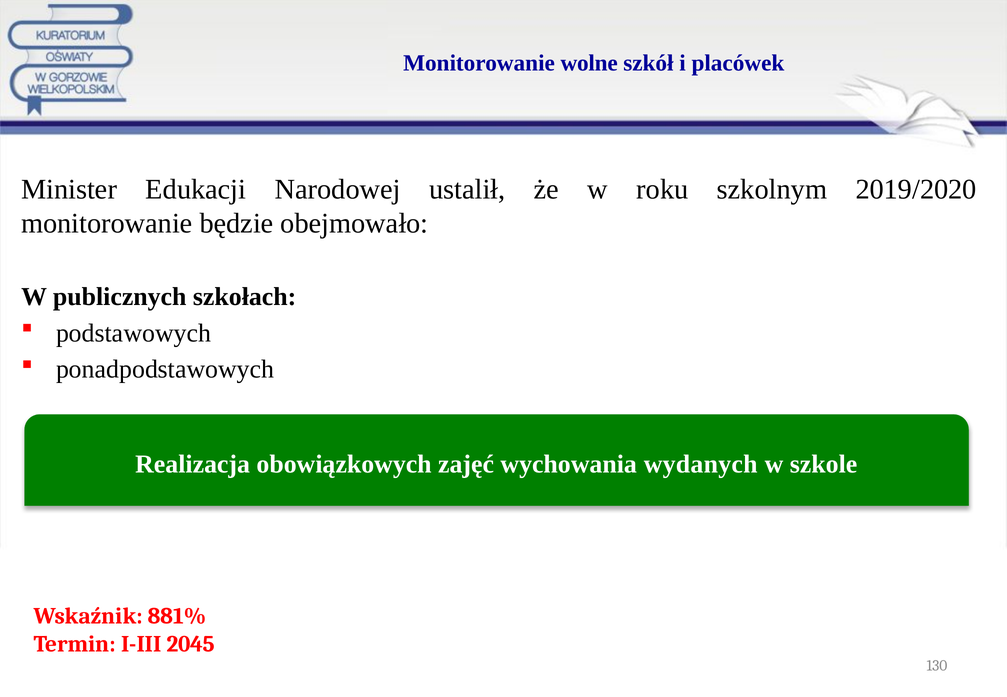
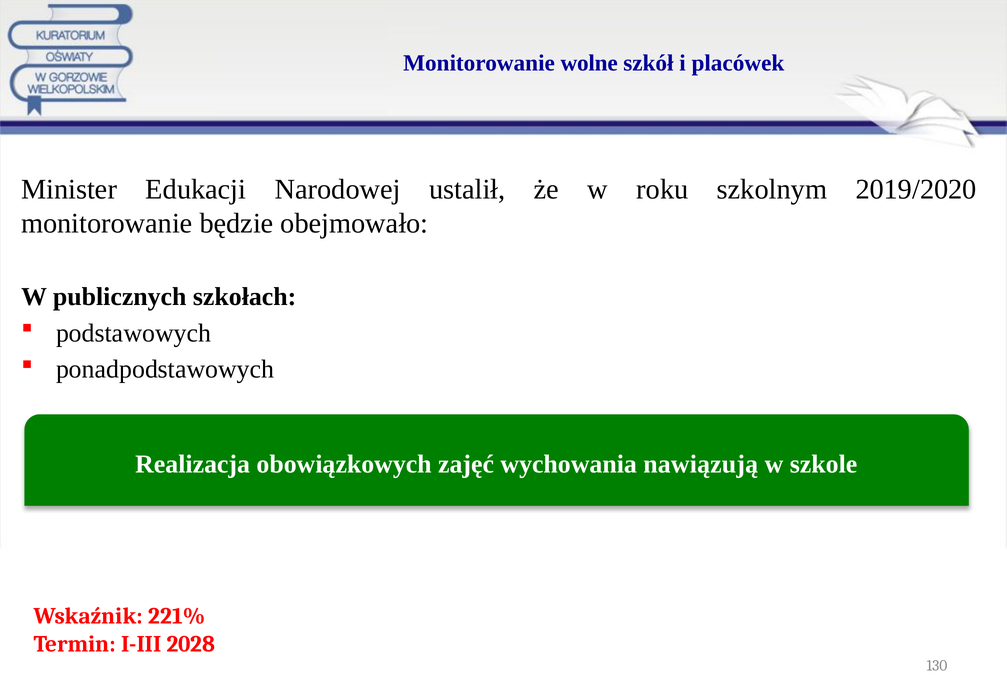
wydanych: wydanych -> nawiązują (701, 464)
881%: 881% -> 221% (177, 616)
2045: 2045 -> 2028 (191, 644)
